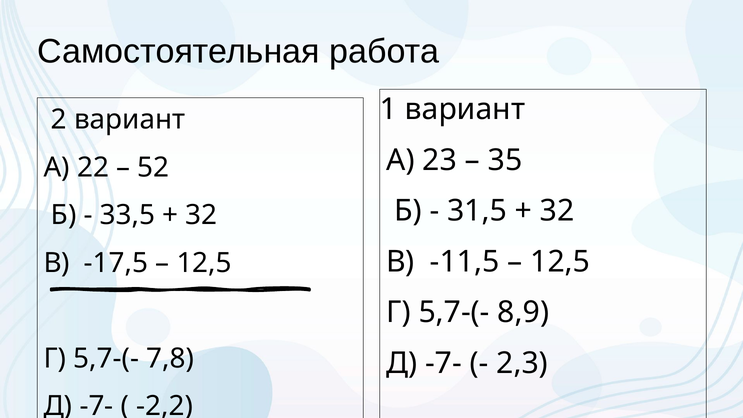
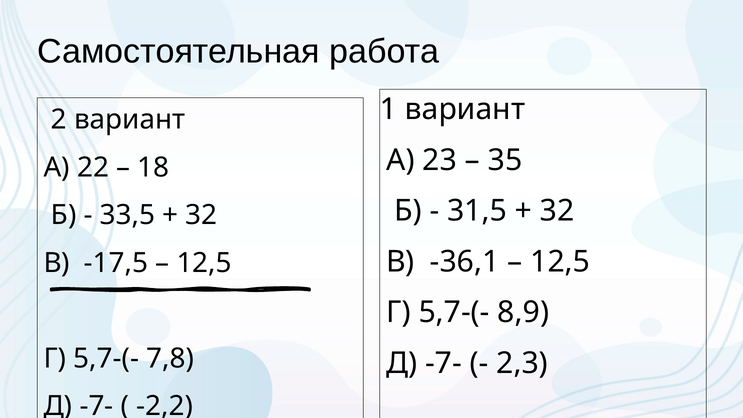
52: 52 -> 18 (153, 168)
-11,5: -11,5 -> -36,1 (465, 262)
